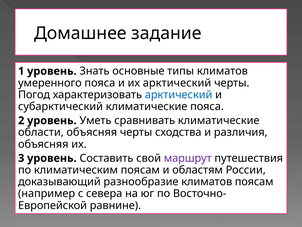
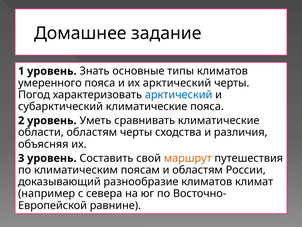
области объясняя: объясняя -> областям (92, 132)
маршрут colour: purple -> orange (188, 158)
климатов поясам: поясам -> климат (254, 181)
